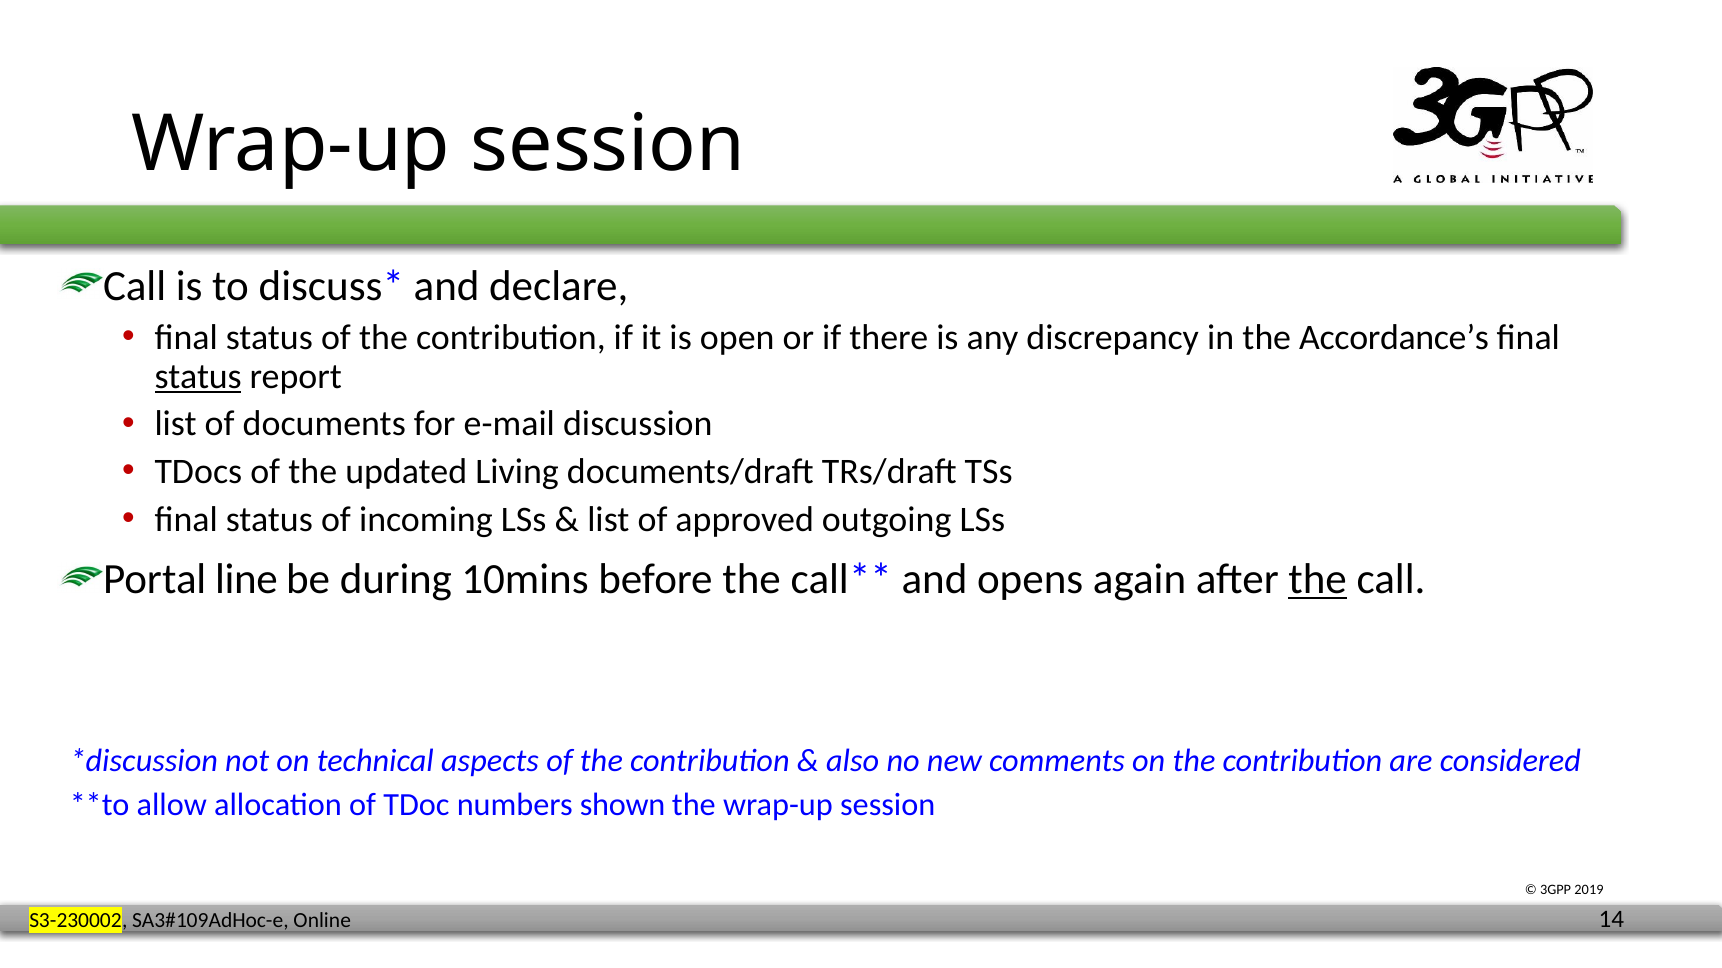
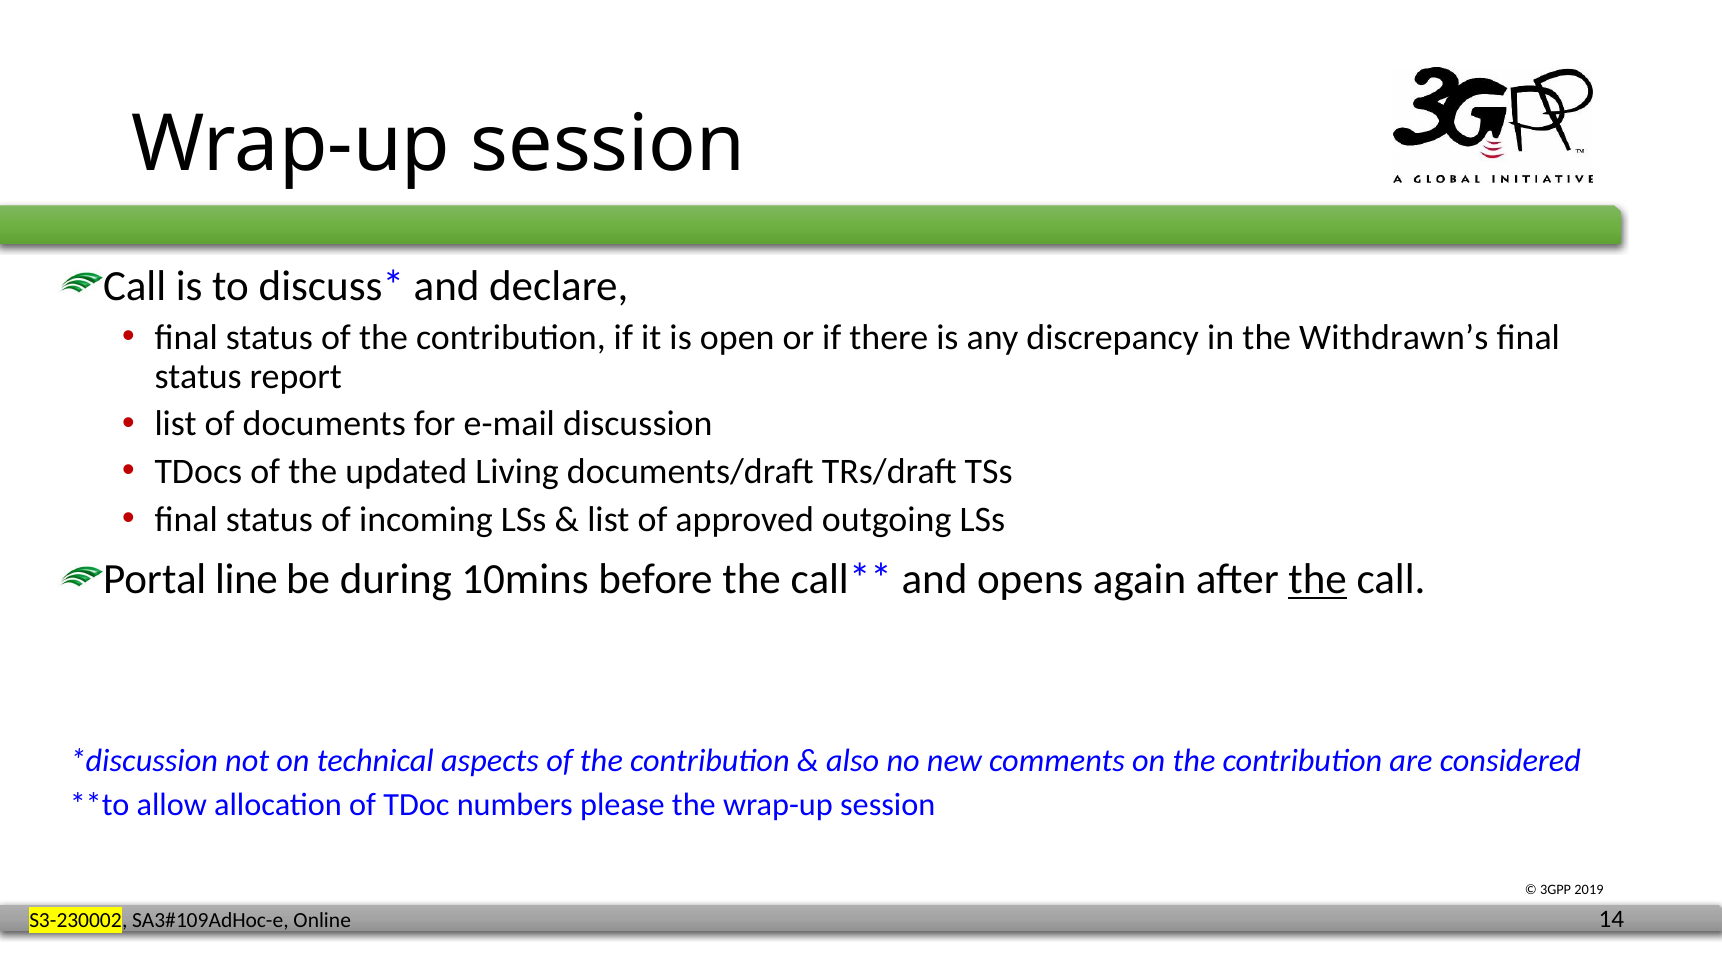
Accordance’s: Accordance’s -> Withdrawn’s (1394, 338)
status underline: present -> none (198, 376)
shown: shown -> please (622, 805)
